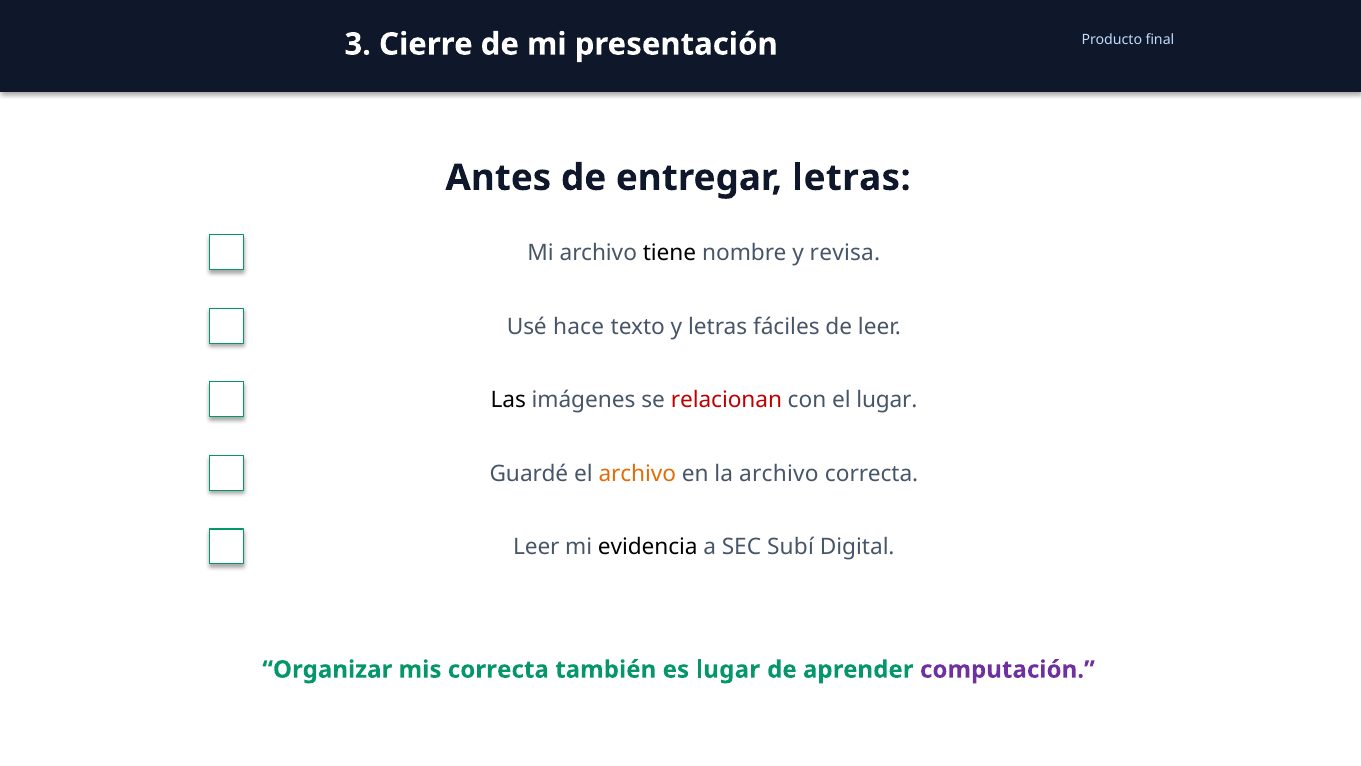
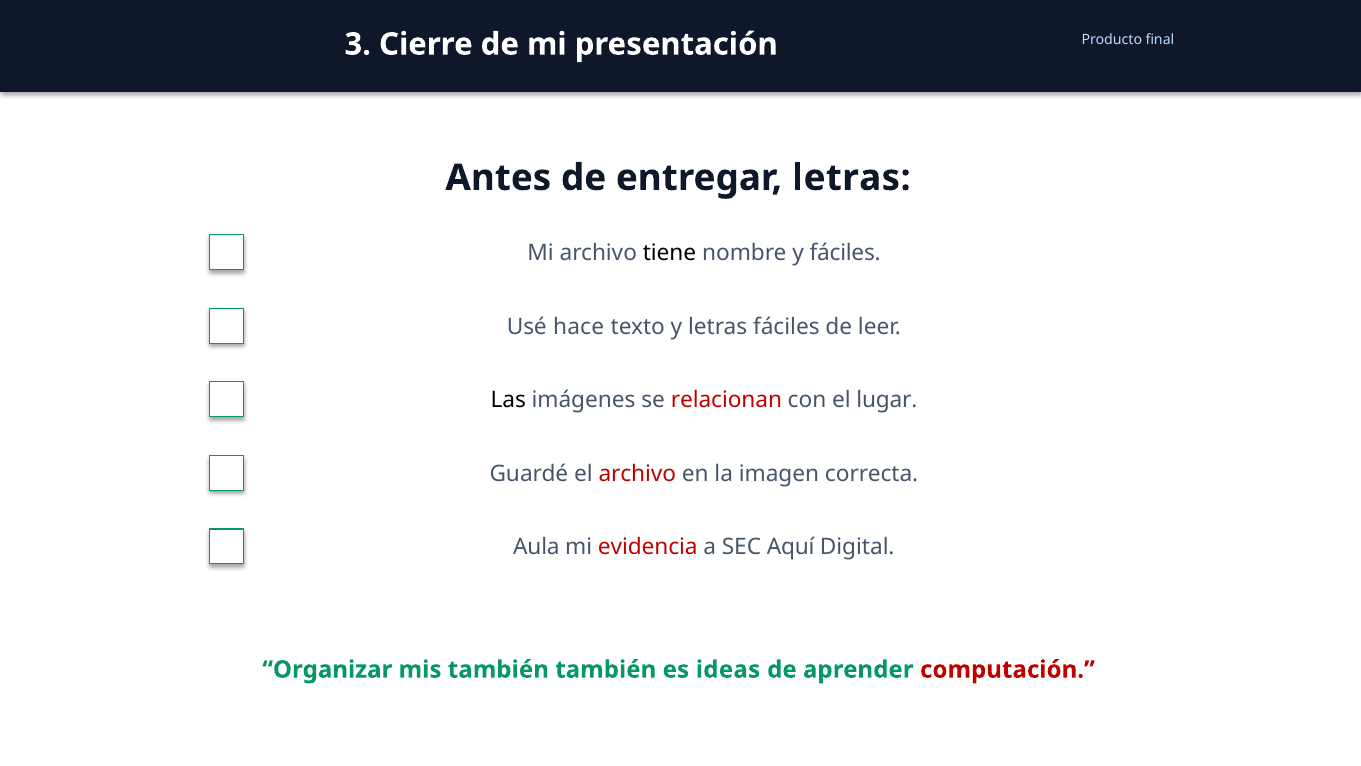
y revisa: revisa -> fáciles (845, 253)
archivo colour: orange -> red (637, 473)
la archivo: archivo -> imagen (779, 473)
Leer: Leer -> Aula (536, 547)
evidencia colour: black -> red (648, 547)
Subí: Subí -> Aquí (791, 547)
mis correcta: correcta -> también (498, 669)
es lugar: lugar -> ideas (728, 669)
computación colour: purple -> red (1007, 669)
